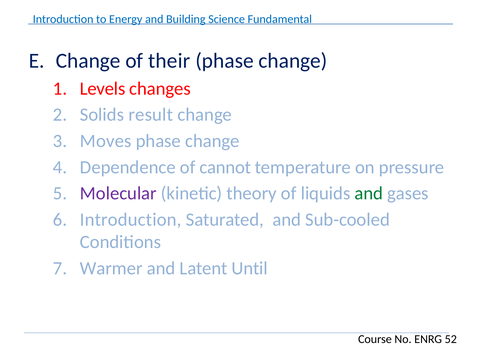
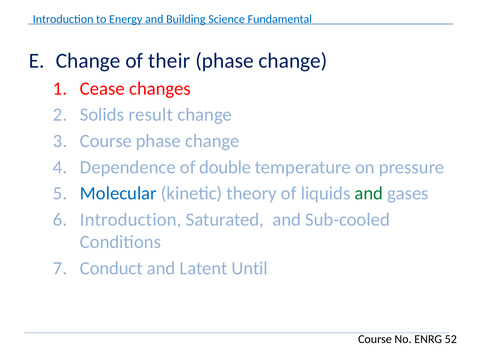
Levels: Levels -> Cease (102, 88)
Moves: Moves -> Course (106, 141)
cannot: cannot -> double (225, 167)
Molecular colour: purple -> blue (118, 193)
Warmer: Warmer -> Conduct (111, 268)
